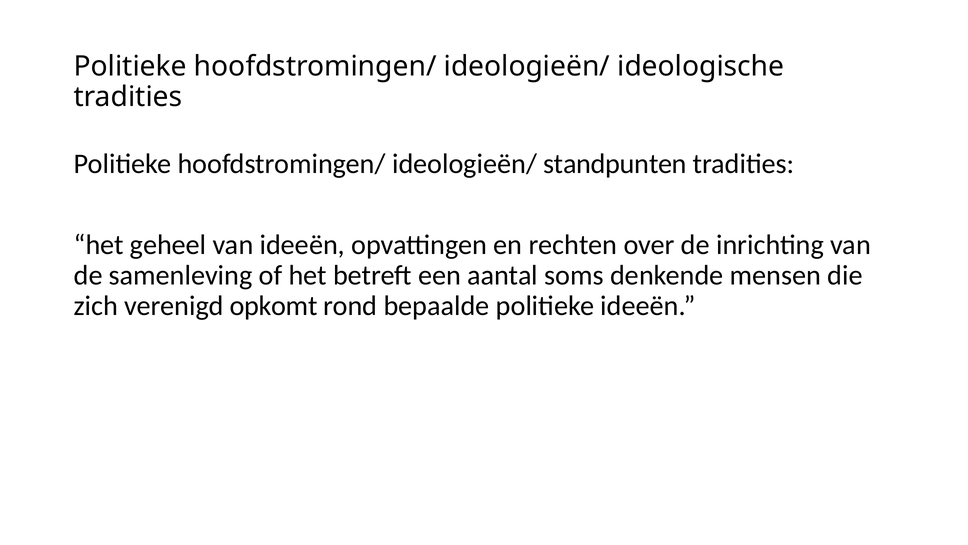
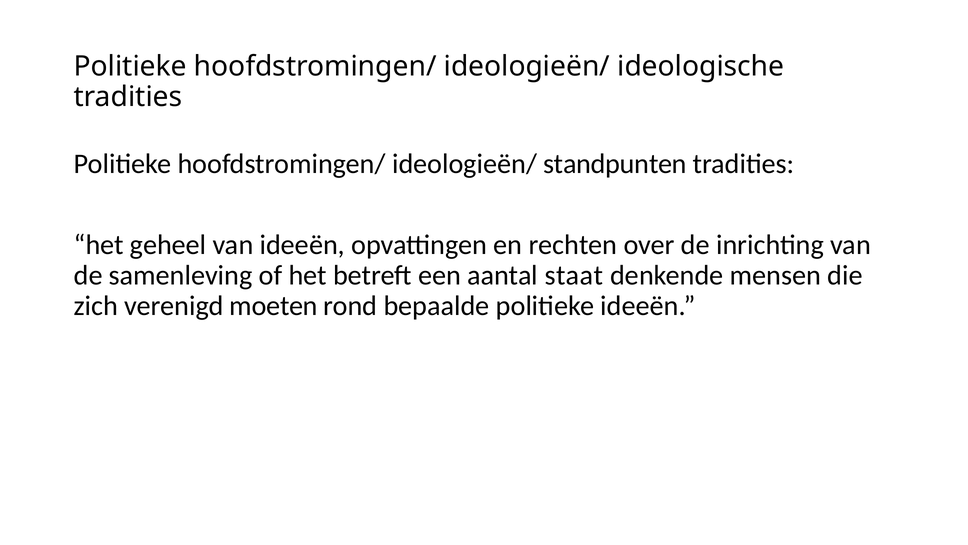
soms: soms -> staat (574, 275)
opkomt: opkomt -> moeten (274, 306)
